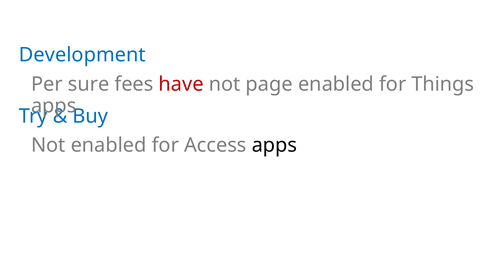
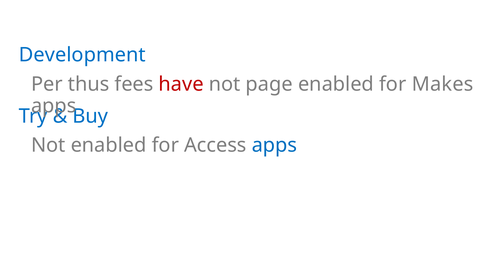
sure: sure -> thus (89, 84)
Things: Things -> Makes (443, 84)
apps colour: black -> blue (274, 145)
